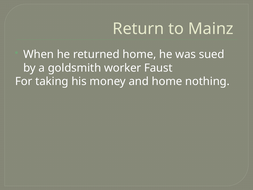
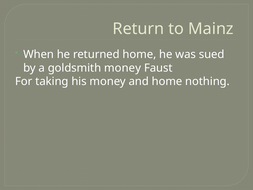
goldsmith worker: worker -> money (123, 68)
